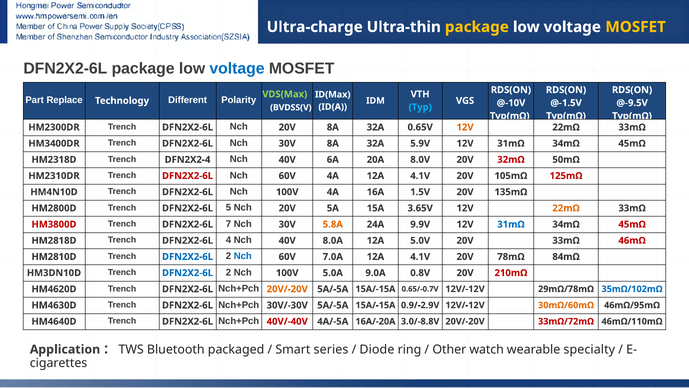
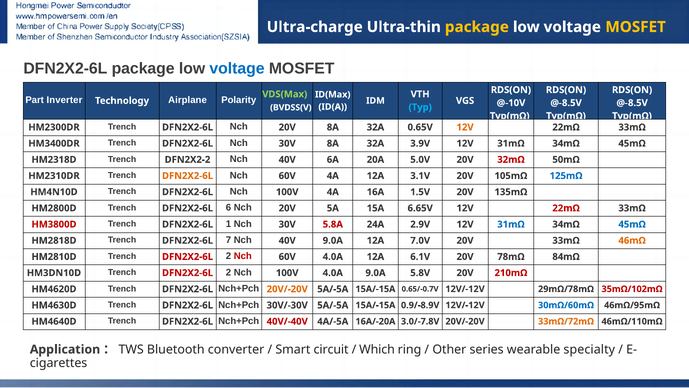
Replace: Replace -> Inverter (64, 100)
Different: Different -> Airplane (188, 100)
@-1.5V: @-1.5V -> @-8.5V (566, 103)
@-9.5V: @-9.5V -> @-8.5V (632, 103)
5.9V: 5.9V -> 3.9V (420, 143)
DFN2X2-4: DFN2X2-4 -> DFN2X2-2 (188, 159)
8.0V: 8.0V -> 5.0V (420, 159)
DFN2X2-6L colour: red -> orange (188, 176)
4.1V: 4.1V -> 3.1V (420, 176)
125mΩ colour: red -> blue (566, 176)
5: 5 -> 6 (229, 208)
3.65V: 3.65V -> 6.65V (420, 208)
22mΩ colour: orange -> red (566, 208)
7: 7 -> 1 (229, 224)
5.8A colour: orange -> red (333, 224)
9.9V: 9.9V -> 2.9V (420, 224)
45mΩ colour: red -> blue (632, 224)
4: 4 -> 7 (229, 240)
40V 8.0A: 8.0A -> 9.0A (333, 240)
5.0V: 5.0V -> 7.0V (420, 240)
46mΩ colour: red -> orange (632, 240)
DFN2X2-6L colour: blue -> red (188, 256)
Nch colour: blue -> red (243, 256)
60V 7.0A: 7.0A -> 4.0A (333, 256)
4.1V: 4.1V -> 6.1V (420, 256)
DFN2X2-6L colour: blue -> red (188, 273)
100V 5.0A: 5.0A -> 4.0A (333, 273)
0.8V: 0.8V -> 5.8V (420, 273)
35mΩ/102mΩ colour: blue -> red (632, 289)
0.9/-2.9V: 0.9/-2.9V -> 0.9/-8.9V (420, 305)
30mΩ/60mΩ colour: orange -> blue (566, 305)
3.0/-8.8V: 3.0/-8.8V -> 3.0/-7.8V (420, 321)
33mΩ/72mΩ colour: red -> orange (566, 321)
packaged: packaged -> converter (236, 349)
series: series -> circuit (331, 349)
Diode: Diode -> Which (377, 349)
watch: watch -> series (487, 349)
